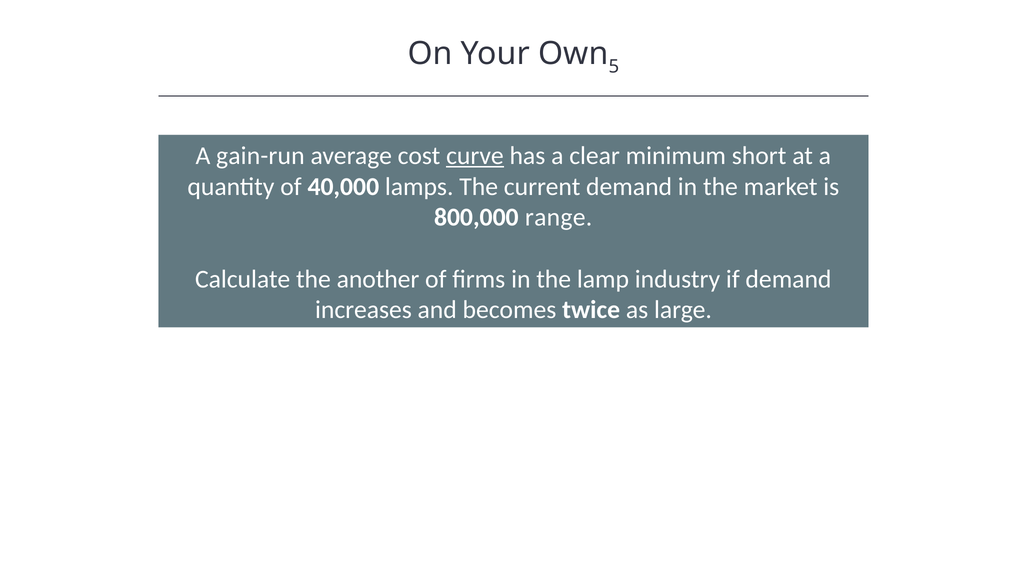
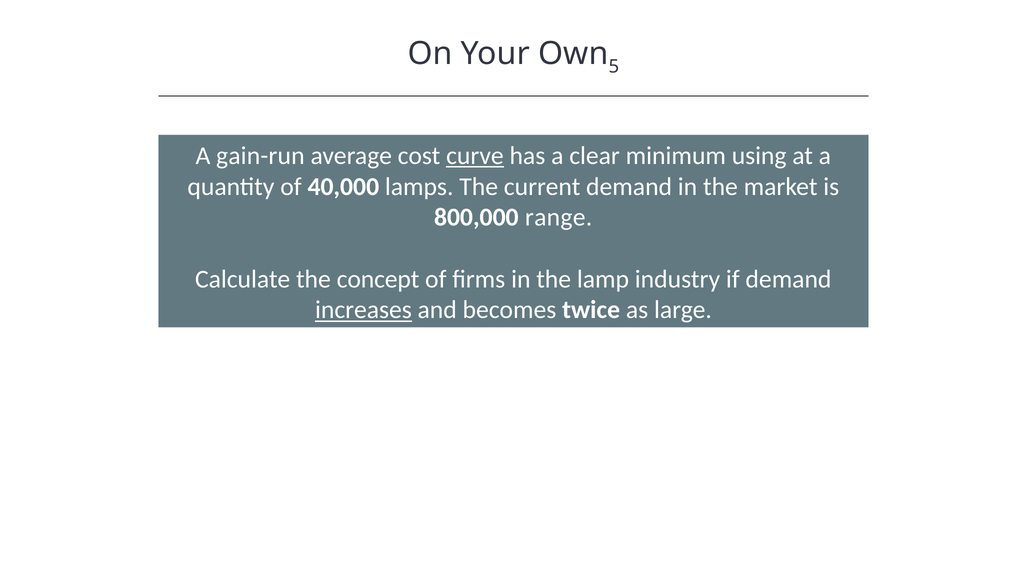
short: short -> using (759, 156)
another: another -> concept (378, 279)
increases underline: none -> present (363, 310)
